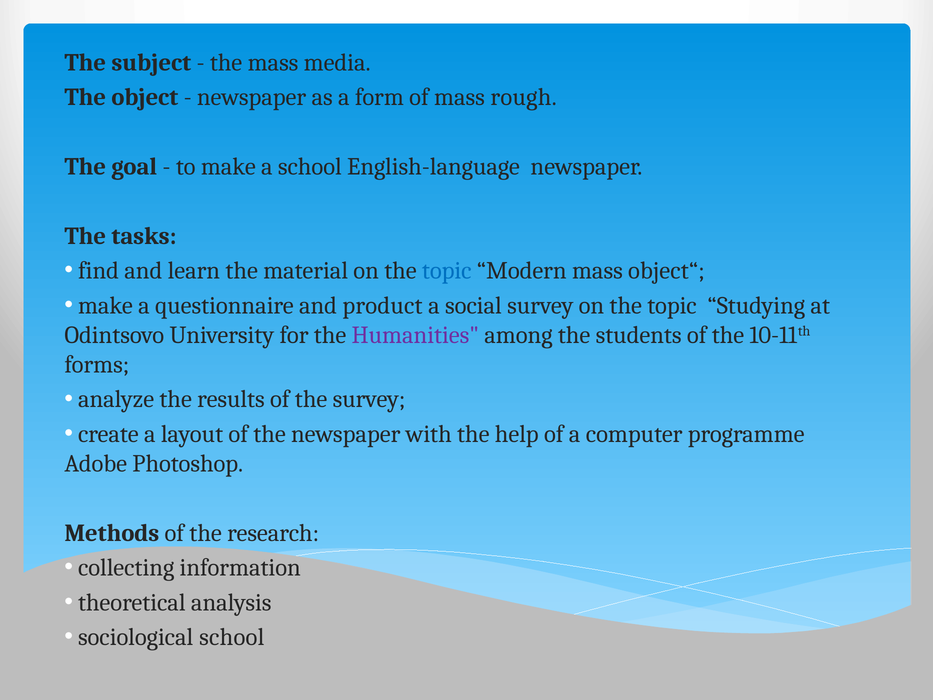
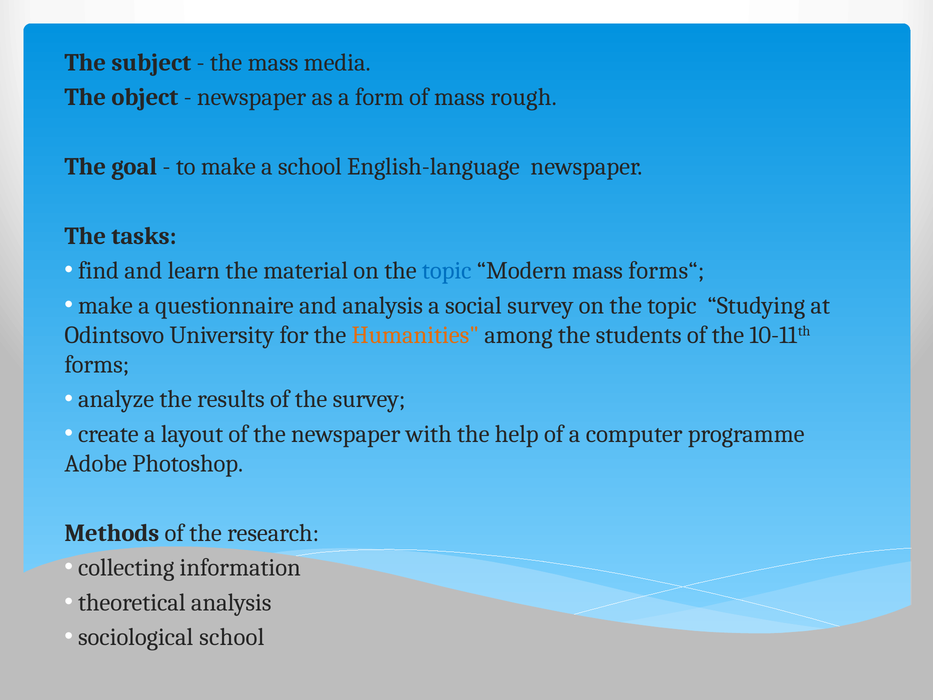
object“: object“ -> forms“ (666, 271)
and product: product -> analysis (383, 305)
Humanities colour: purple -> orange (415, 335)
